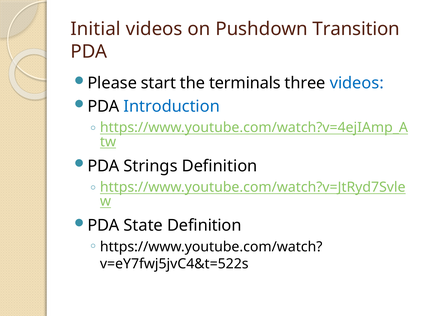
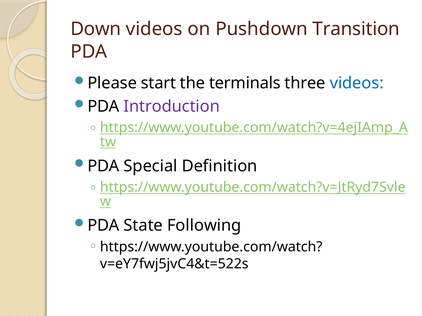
Initial: Initial -> Down (96, 29)
Introduction colour: blue -> purple (172, 107)
Strings: Strings -> Special (151, 166)
State Definition: Definition -> Following (204, 226)
